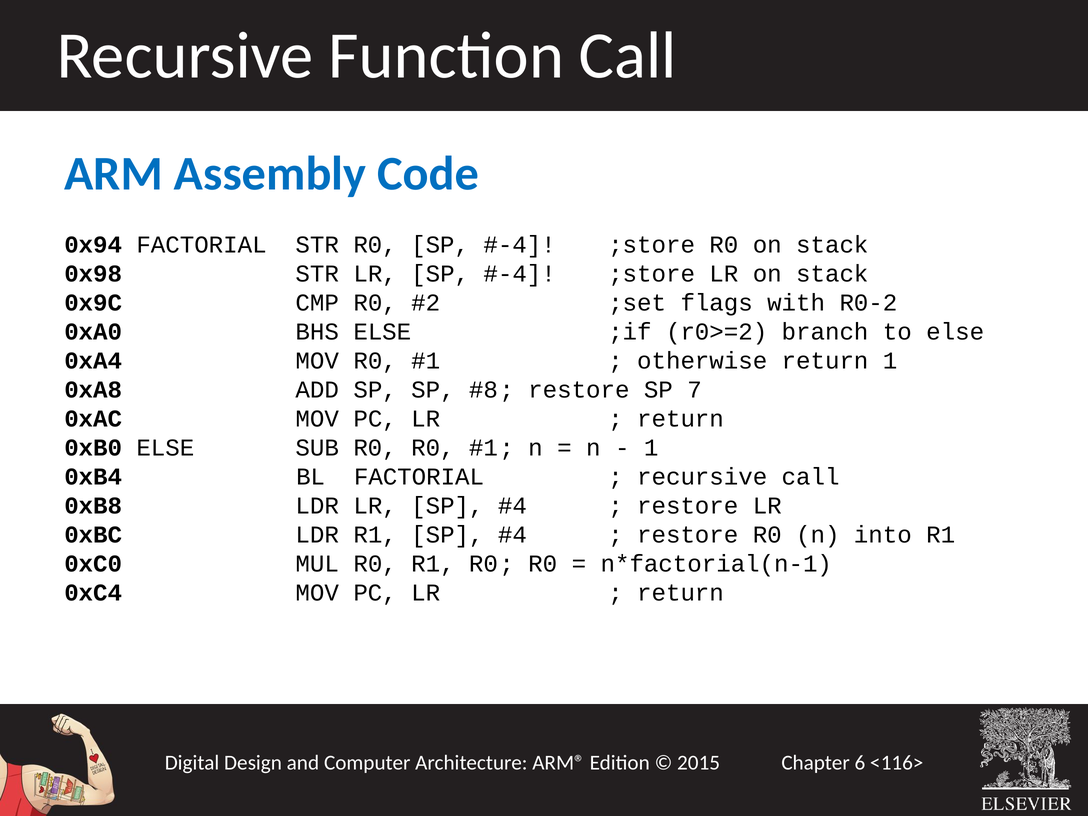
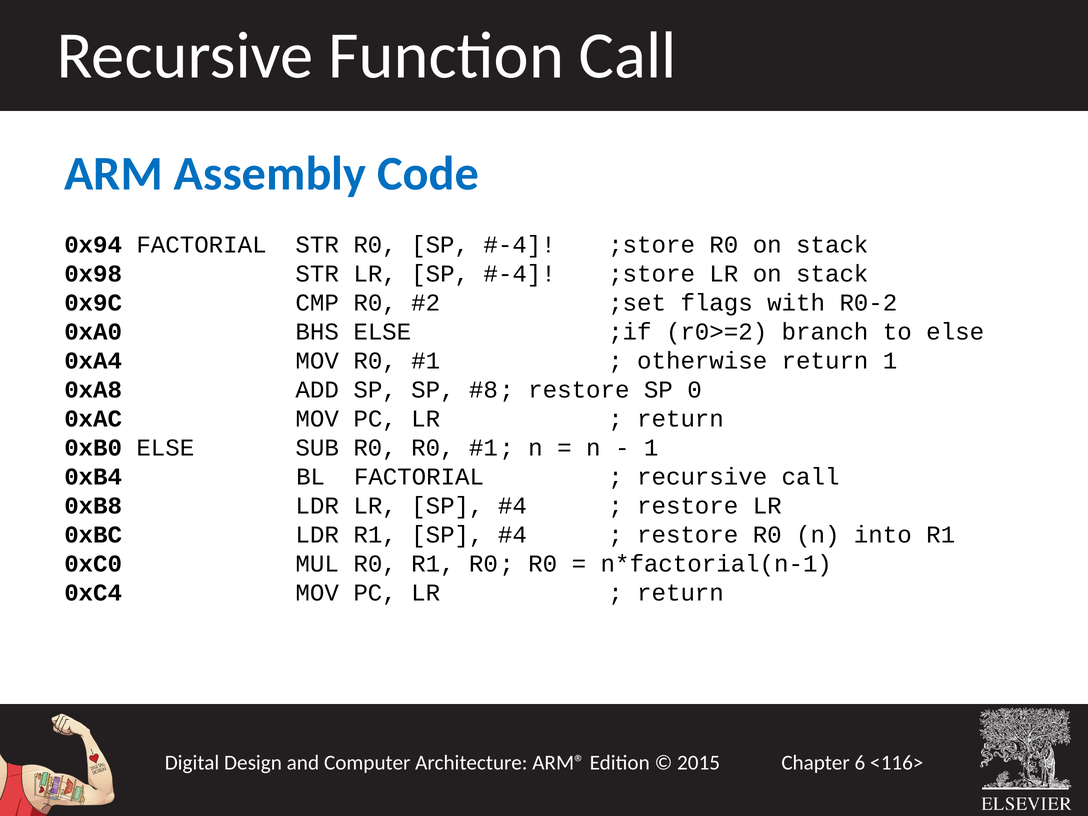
7: 7 -> 0 (695, 390)
